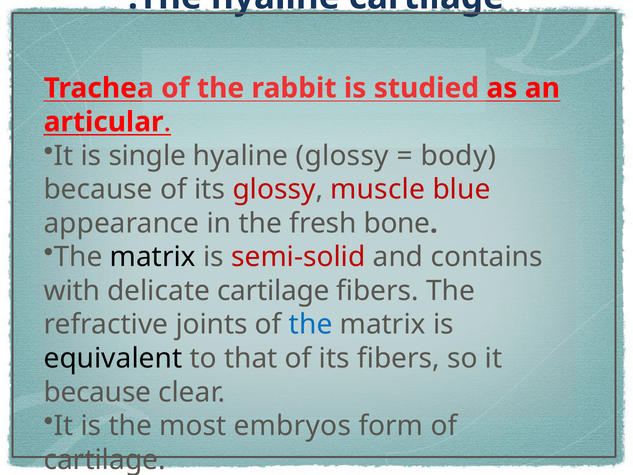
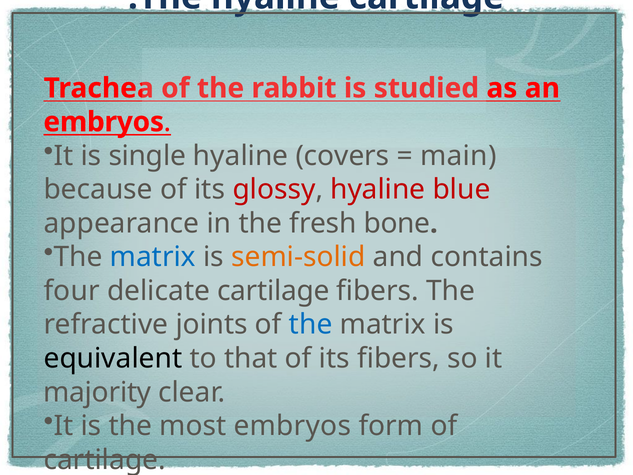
articular: articular -> embryos (104, 122)
hyaline glossy: glossy -> covers (342, 156)
body: body -> main (458, 156)
glossy muscle: muscle -> hyaline (378, 189)
matrix colour: black -> blue (153, 257)
semi-solid colour: red -> orange (298, 257)
with: with -> four (72, 291)
because: because -> majority (97, 392)
